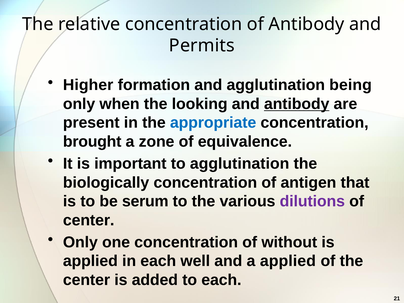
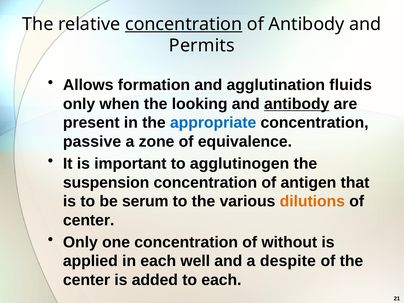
concentration underline: none -> present (184, 24)
Higher: Higher -> Allows (88, 85)
being: being -> fluids (351, 85)
brought: brought -> passive (92, 142)
to agglutination: agglutination -> agglutinogen (240, 164)
biologically: biologically -> suspension (106, 183)
dilutions colour: purple -> orange (312, 201)
a applied: applied -> despite (288, 261)
